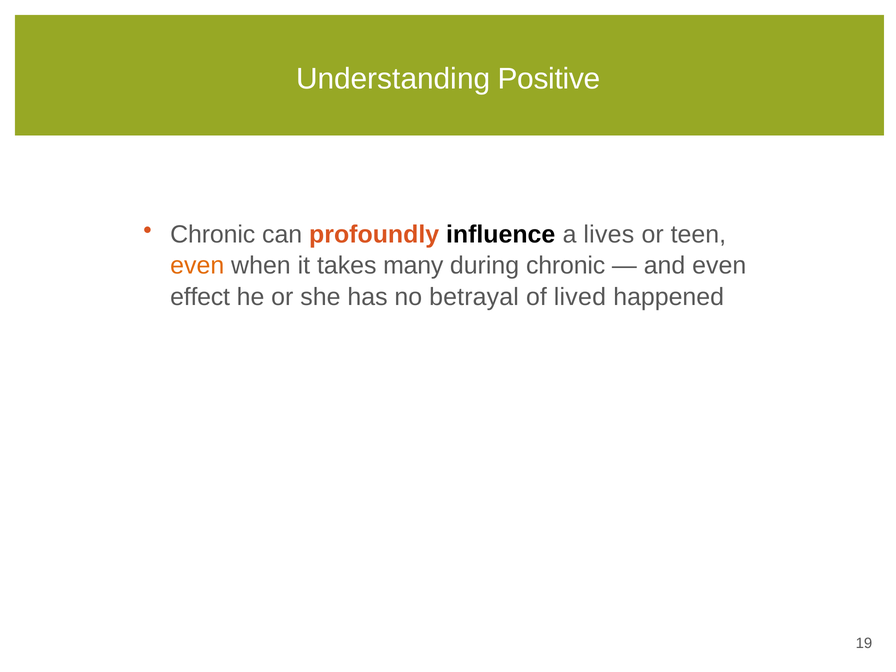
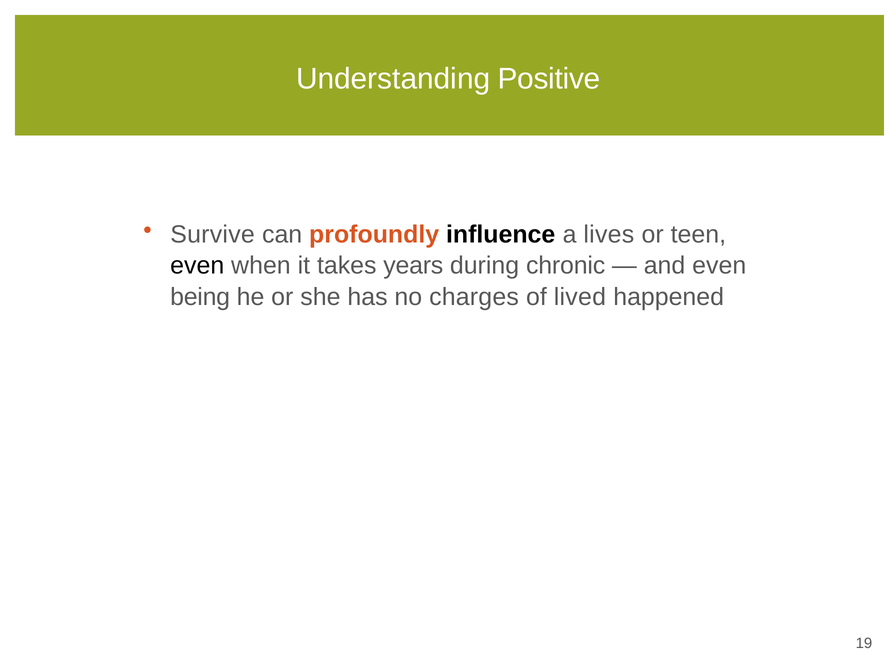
Chronic: Chronic -> Survive (213, 235)
even colour: orange -> black (197, 266)
many: many -> years (413, 266)
effect: effect -> being (200, 297)
betrayal: betrayal -> charges (474, 297)
